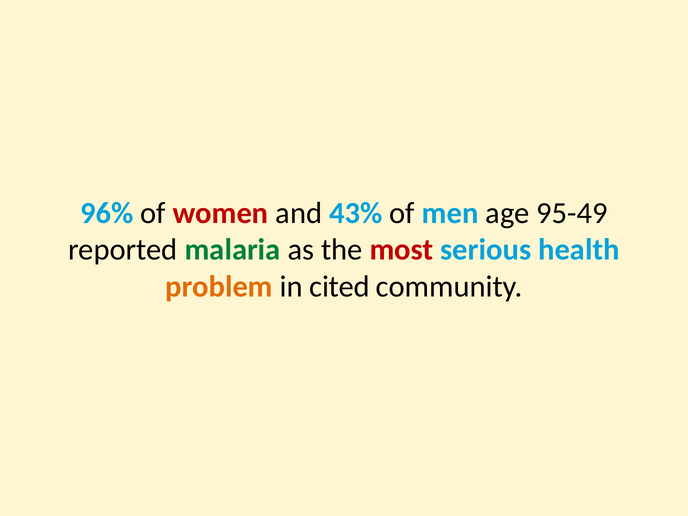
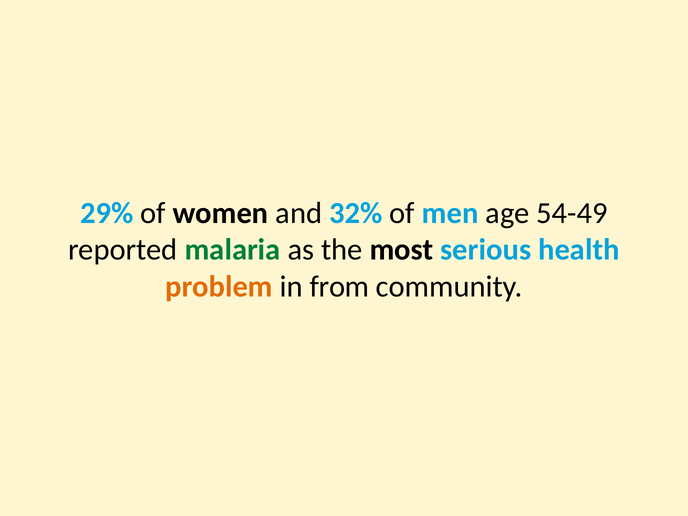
96%: 96% -> 29% (107, 213)
women colour: red -> black (221, 213)
43%: 43% -> 32% (356, 213)
95-49: 95-49 -> 54-49 (572, 213)
most colour: red -> black (401, 250)
cited: cited -> from (340, 287)
